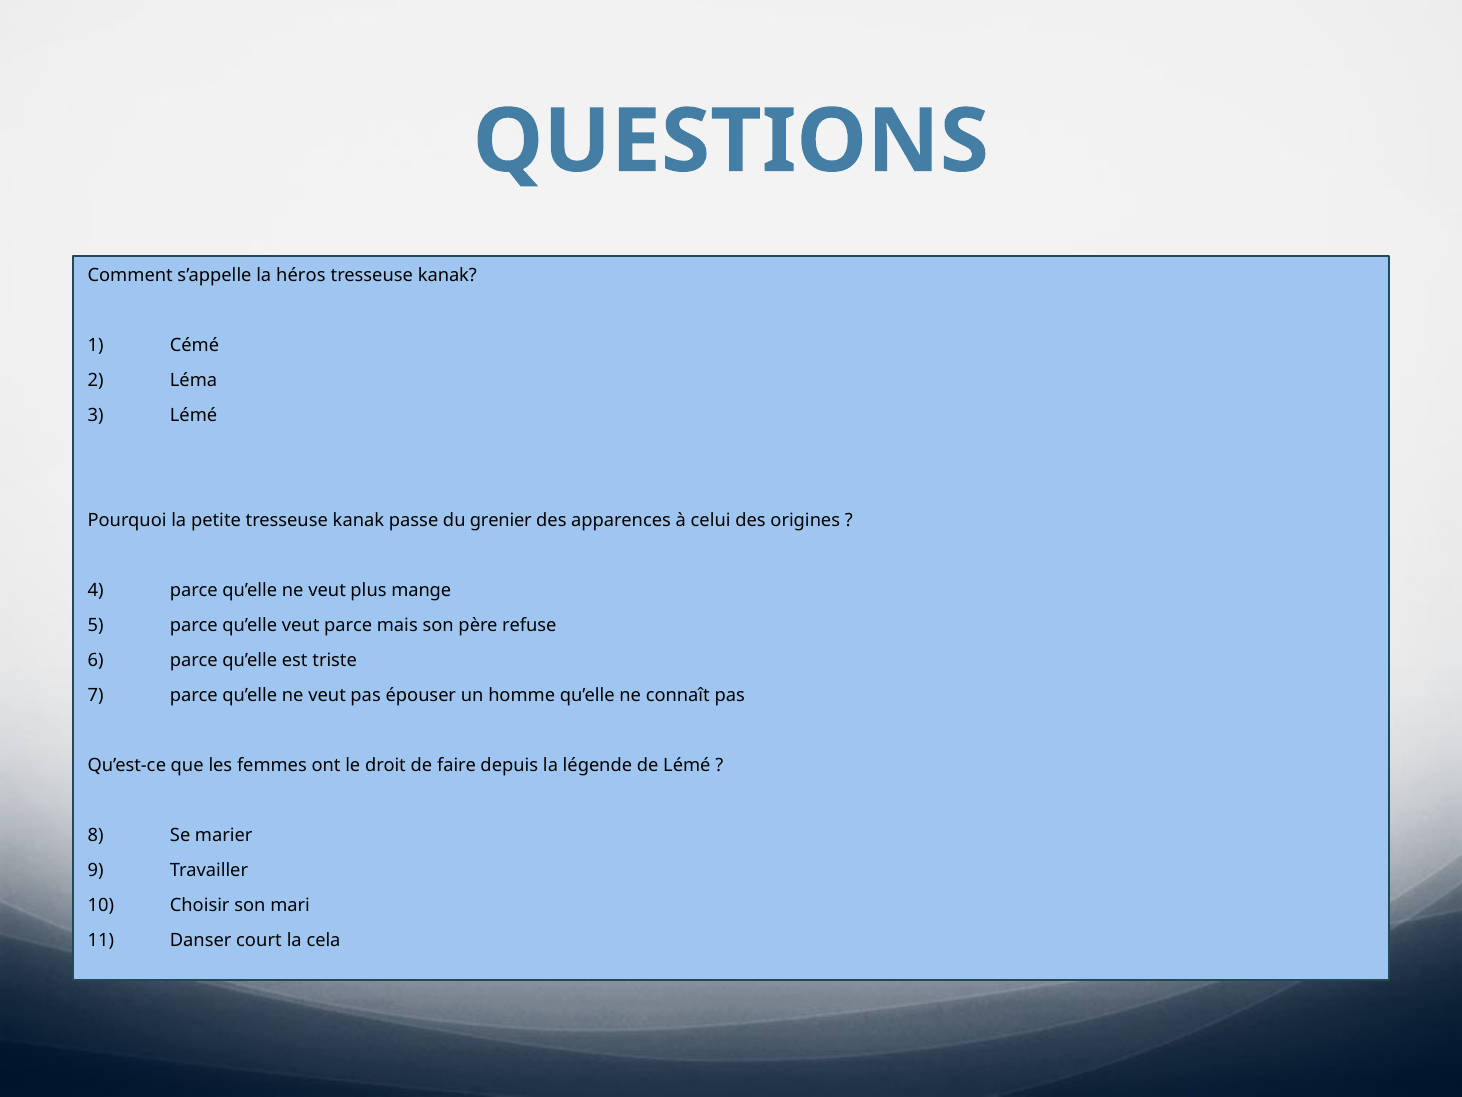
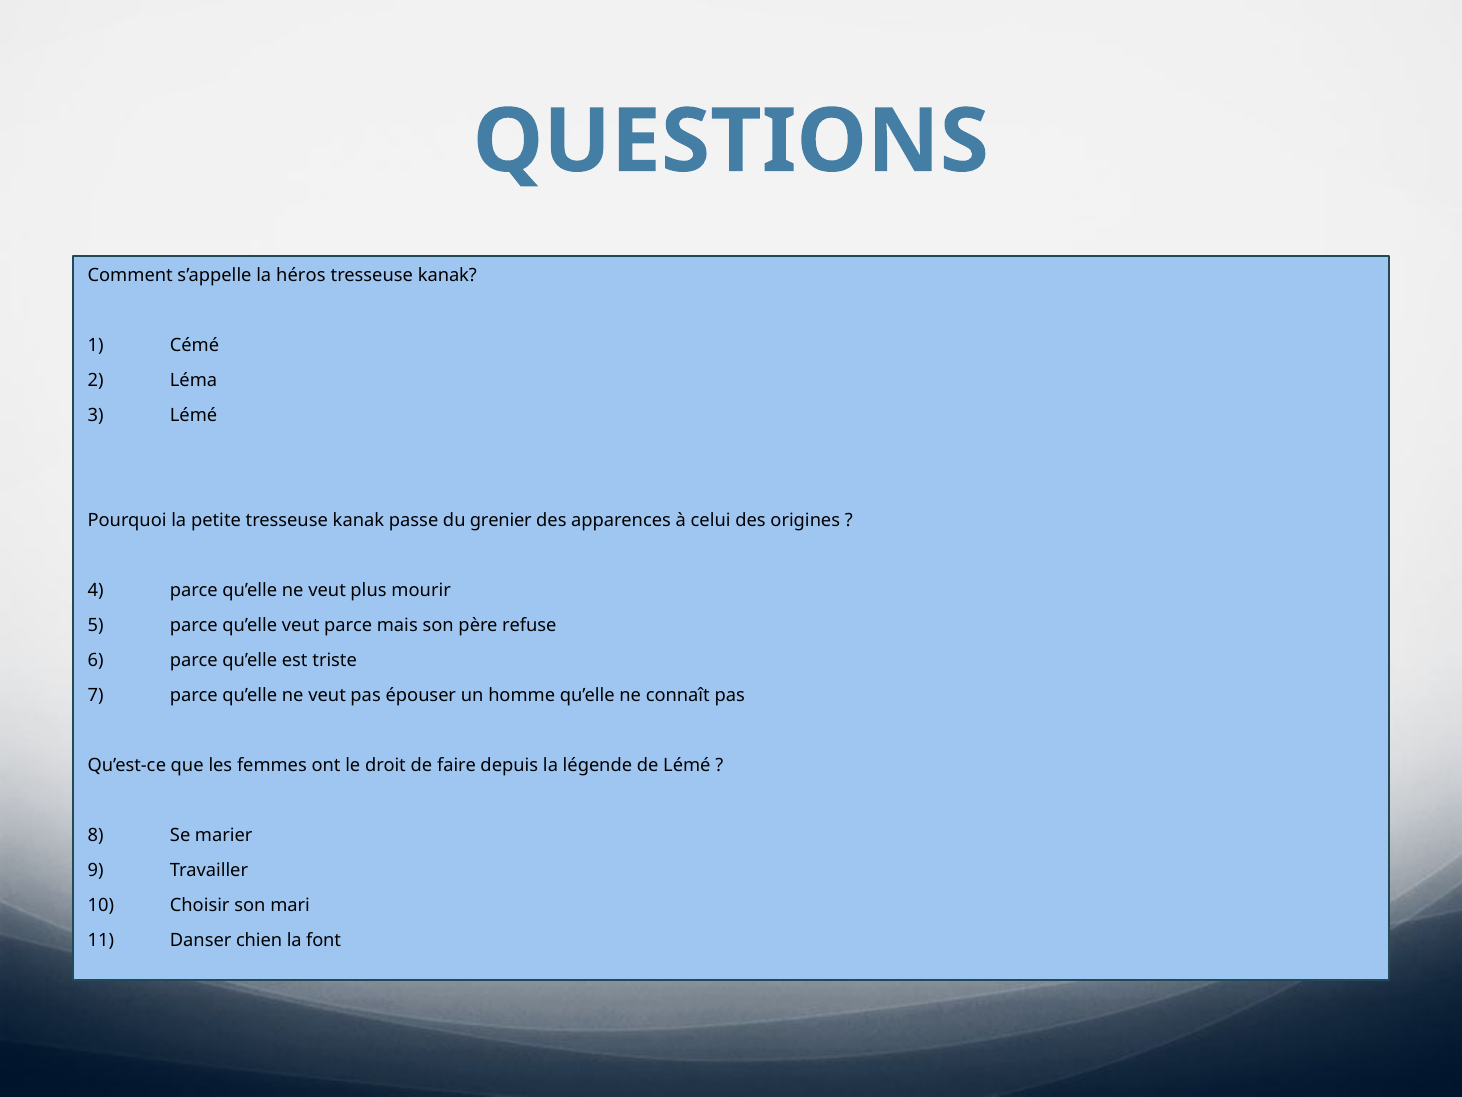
mange: mange -> mourir (421, 590)
court: court -> chien (259, 940)
cela: cela -> font (324, 940)
